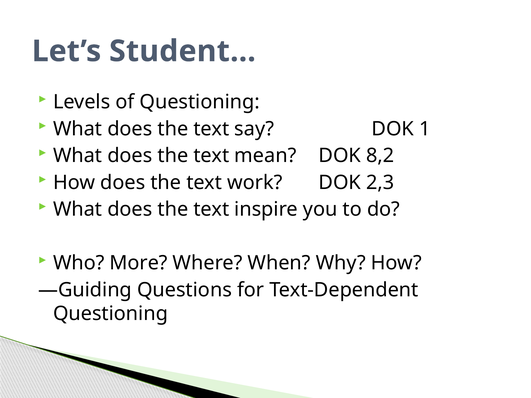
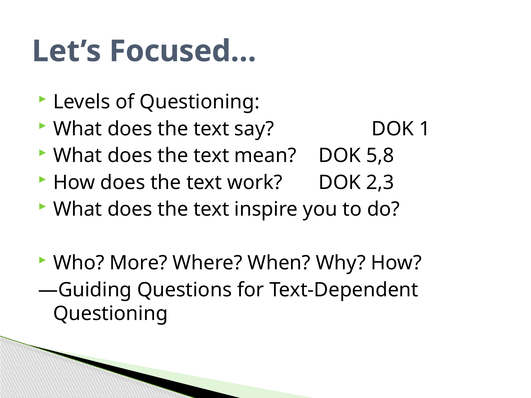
Student…: Student… -> Focused… (183, 51)
8,2: 8,2 -> 5,8 (380, 156)
